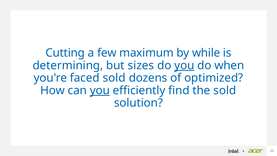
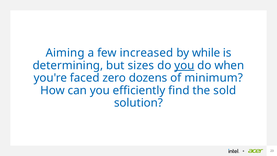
Cutting: Cutting -> Aiming (65, 53)
maximum: maximum -> increased (146, 53)
faced sold: sold -> zero (114, 78)
optimized: optimized -> minimum (214, 78)
you underline: present -> none (100, 90)
